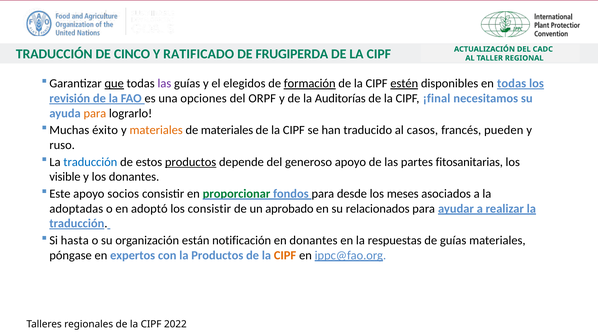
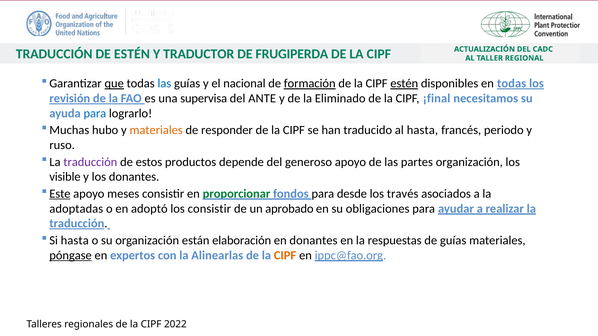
DE CINCO: CINCO -> ESTÉN (132, 54)
RATIFICADO: RATIFICADO -> TRADUCTOR (199, 54)
las colour: purple -> blue (164, 84)
elegidos: elegidos -> nacional (244, 84)
opciones: opciones -> supervisa (204, 99)
ORPF: ORPF -> ANTE (262, 99)
Auditorías: Auditorías -> Eliminado (340, 99)
para colour: orange -> blue (95, 113)
éxito: éxito -> hubo (105, 130)
de materiales: materiales -> responder (227, 130)
al casos: casos -> hasta (422, 130)
pueden: pueden -> periodo (504, 130)
traducción colour: blue -> purple (90, 162)
productos underline: present -> none (191, 162)
partes fitosanitarias: fitosanitarias -> organización (469, 162)
Este underline: none -> present (60, 194)
socios: socios -> meses (123, 194)
meses: meses -> través (403, 194)
relacionados: relacionados -> obligaciones (378, 209)
notificación: notificación -> elaboración (242, 241)
póngase underline: none -> present (71, 256)
la Productos: Productos -> Alinearlas (217, 256)
